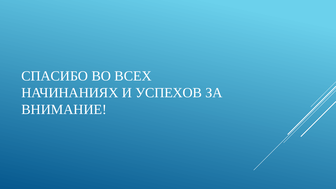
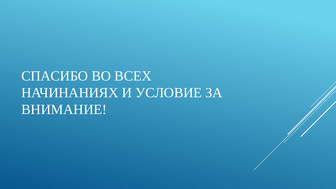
УСПЕХОВ: УСПЕХОВ -> УСЛОВИЕ (169, 93)
